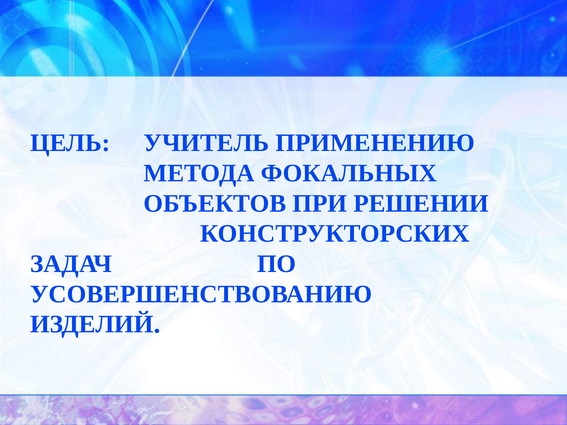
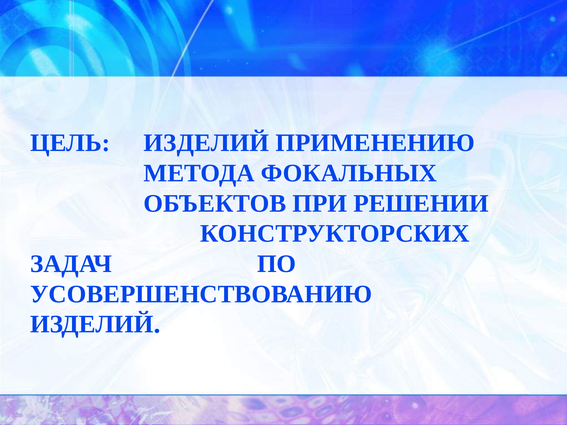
ЦЕЛЬ УЧИТЕЛЬ: УЧИТЕЛЬ -> ИЗДЕЛИЙ (206, 143)
